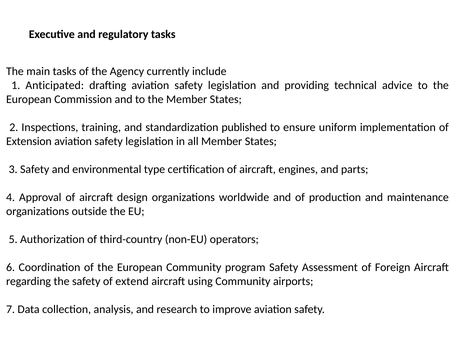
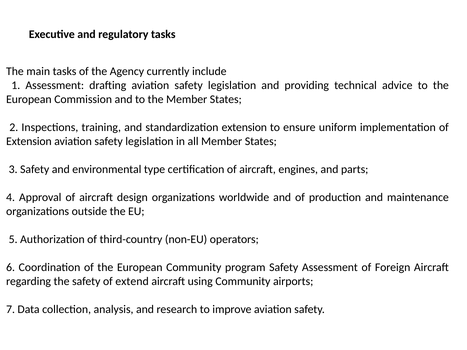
1 Anticipated: Anticipated -> Assessment (55, 85)
standardization published: published -> extension (244, 127)
